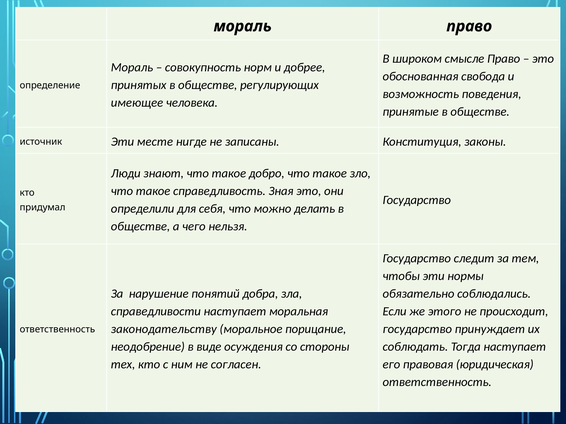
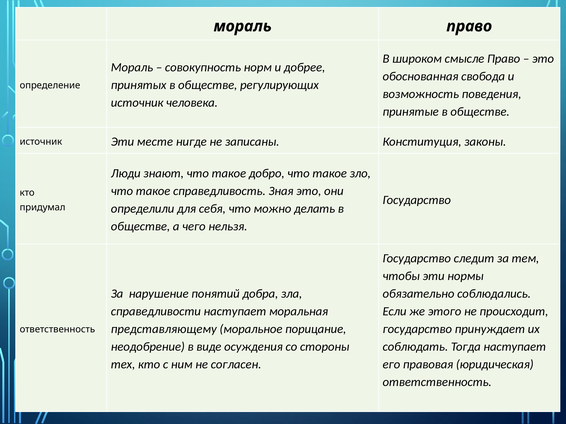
имеющее: имеющее -> источник (137, 103)
законодательству: законодательству -> представляющему (164, 329)
